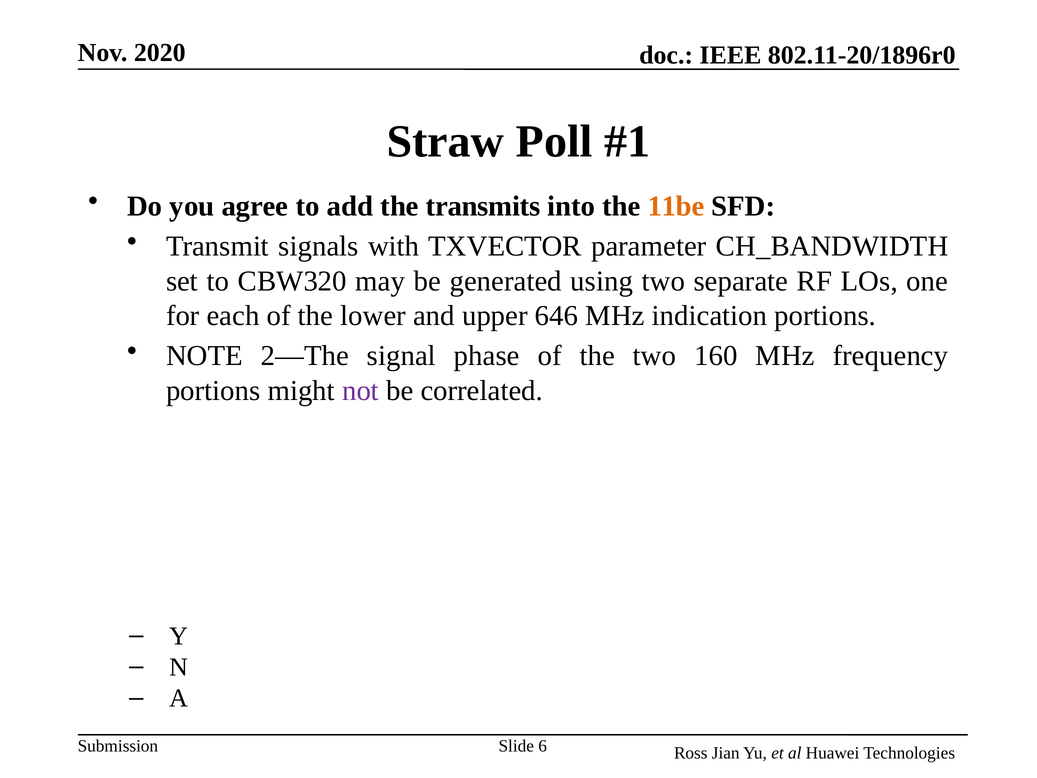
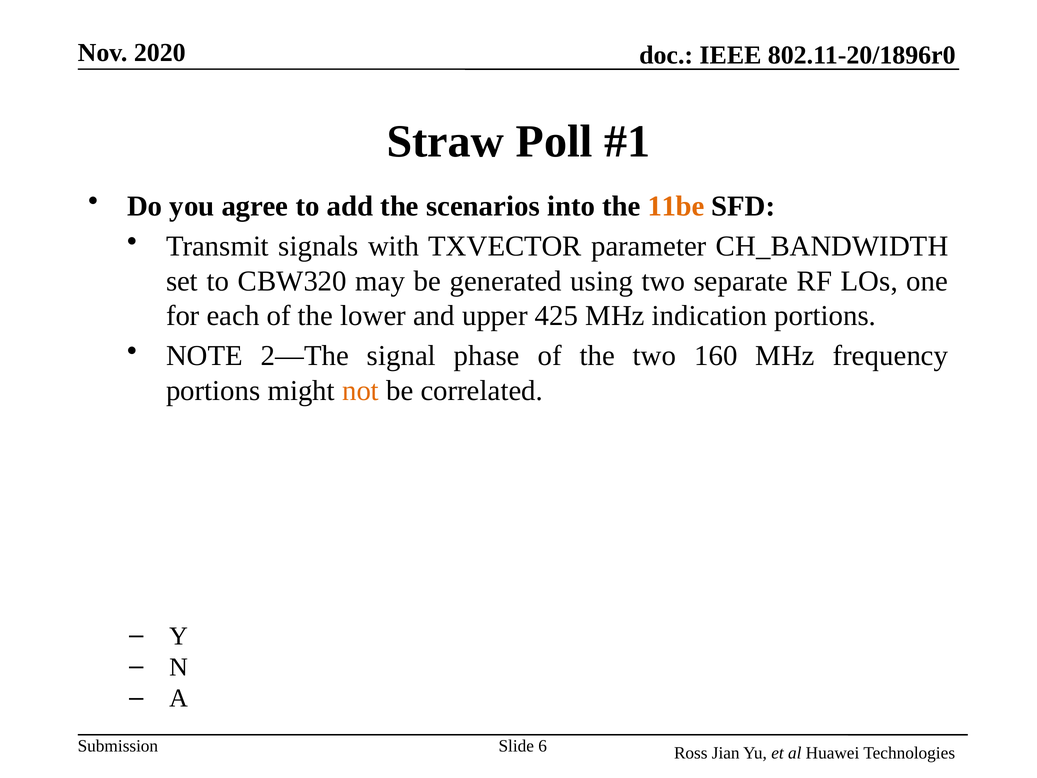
transmits: transmits -> scenarios (483, 206)
646: 646 -> 425 (557, 316)
not colour: purple -> orange (361, 390)
